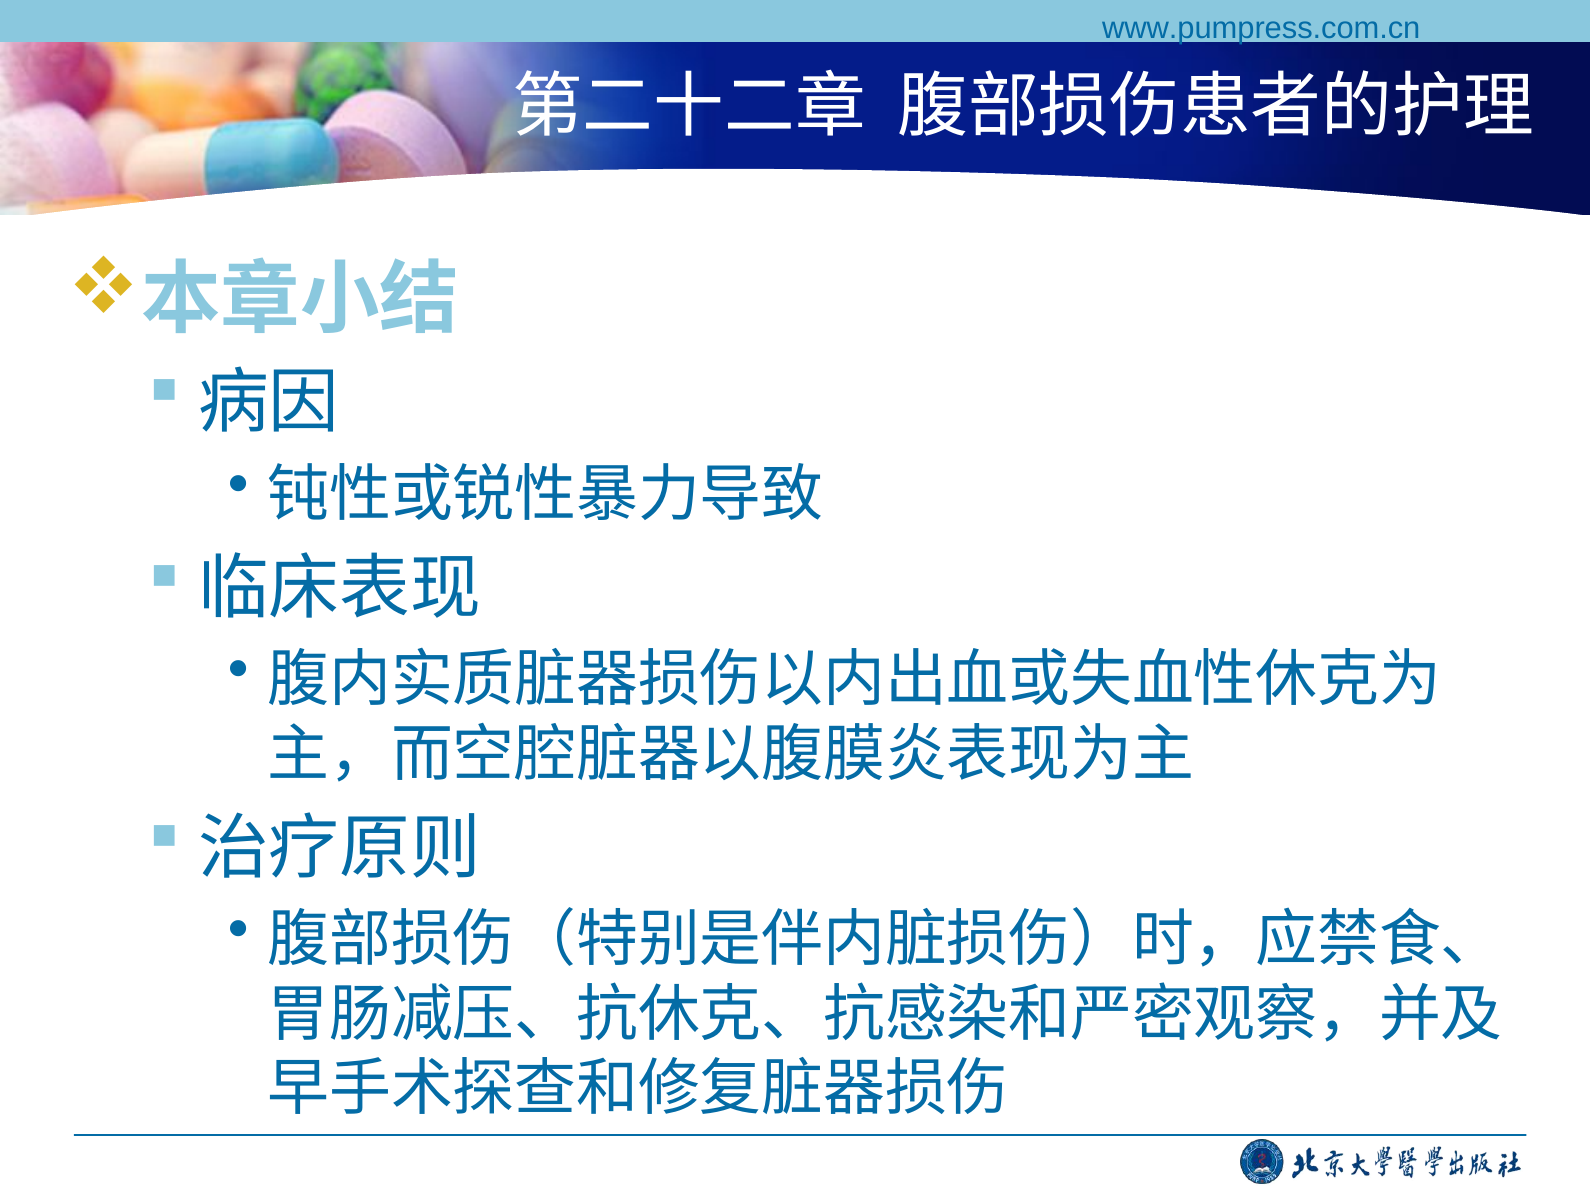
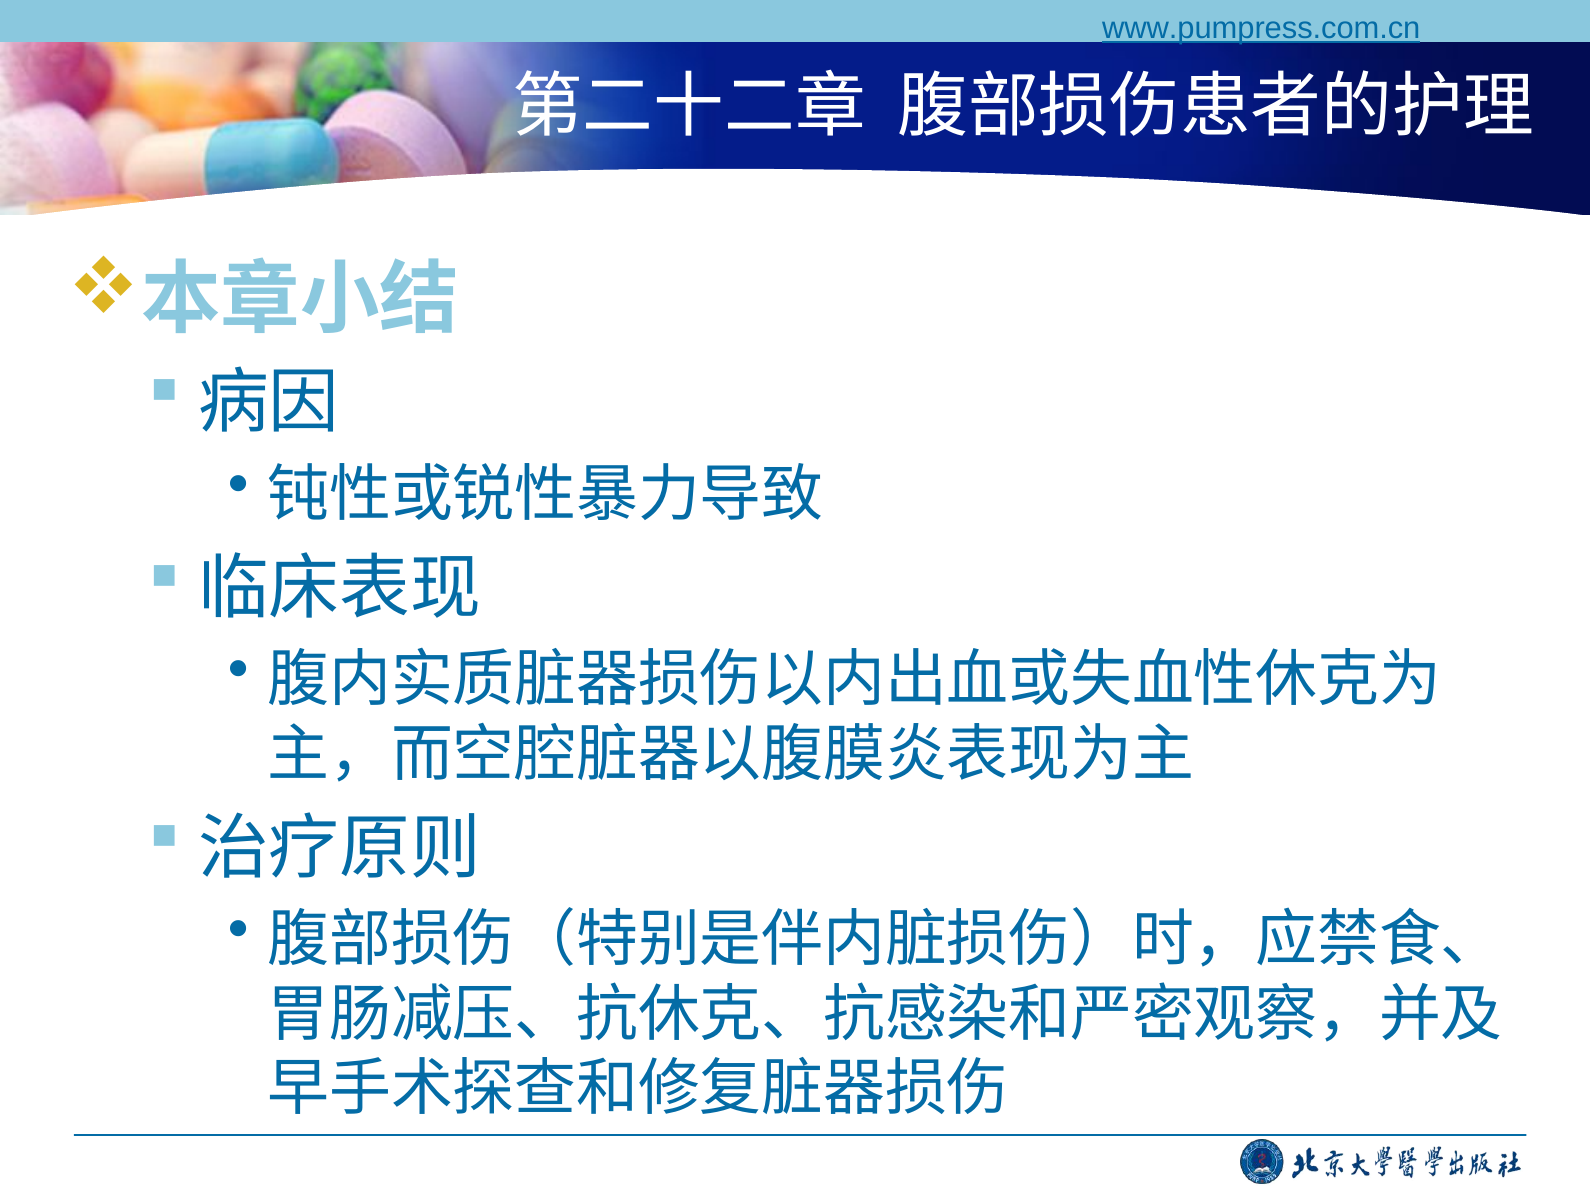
www.pumpress.com.cn underline: none -> present (1261, 29)
